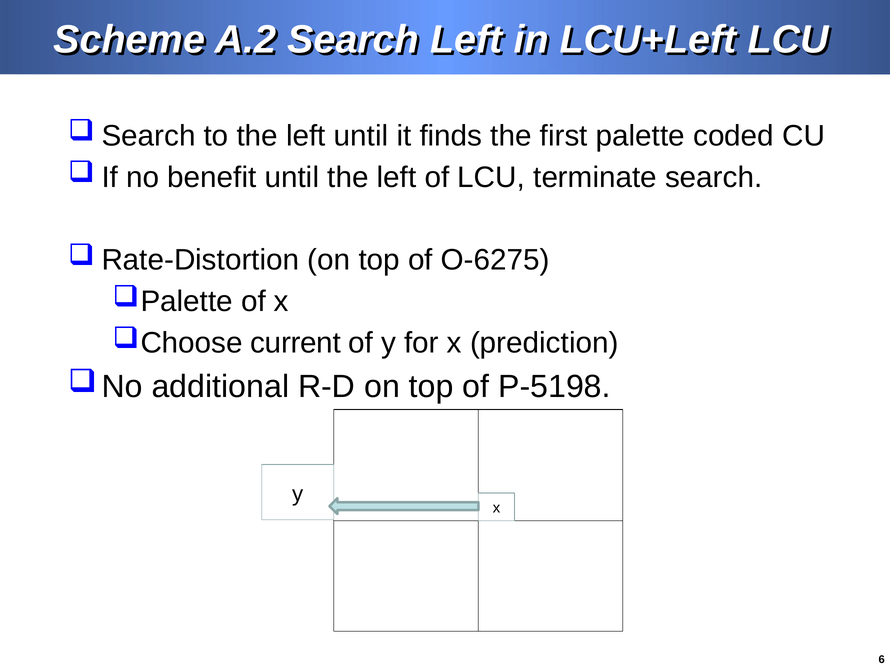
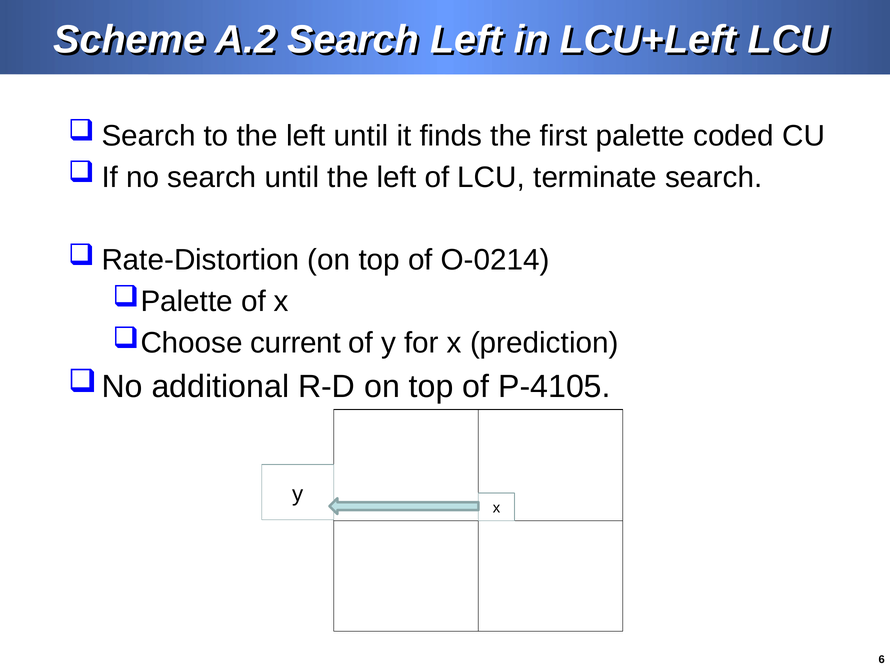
no benefit: benefit -> search (212, 177)
O-6275: O-6275 -> O-0214 (495, 260)
P-5198: P-5198 -> P-4105 (554, 387)
